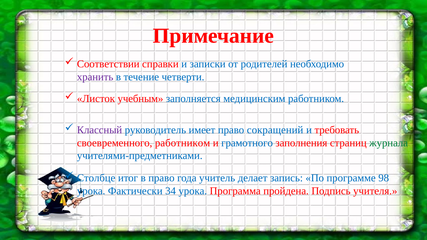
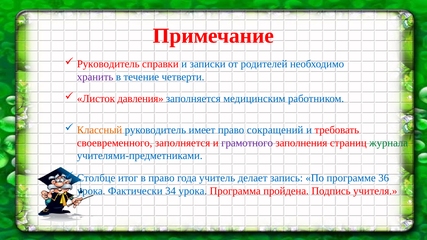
Соответствии: Соответствии -> Руководитель (108, 64)
учебным: учебным -> давления (141, 99)
Классный colour: purple -> orange (100, 130)
своевременного работником: работником -> заполняется (183, 143)
грамотного colour: blue -> purple (247, 143)
98: 98 -> 36 (384, 178)
